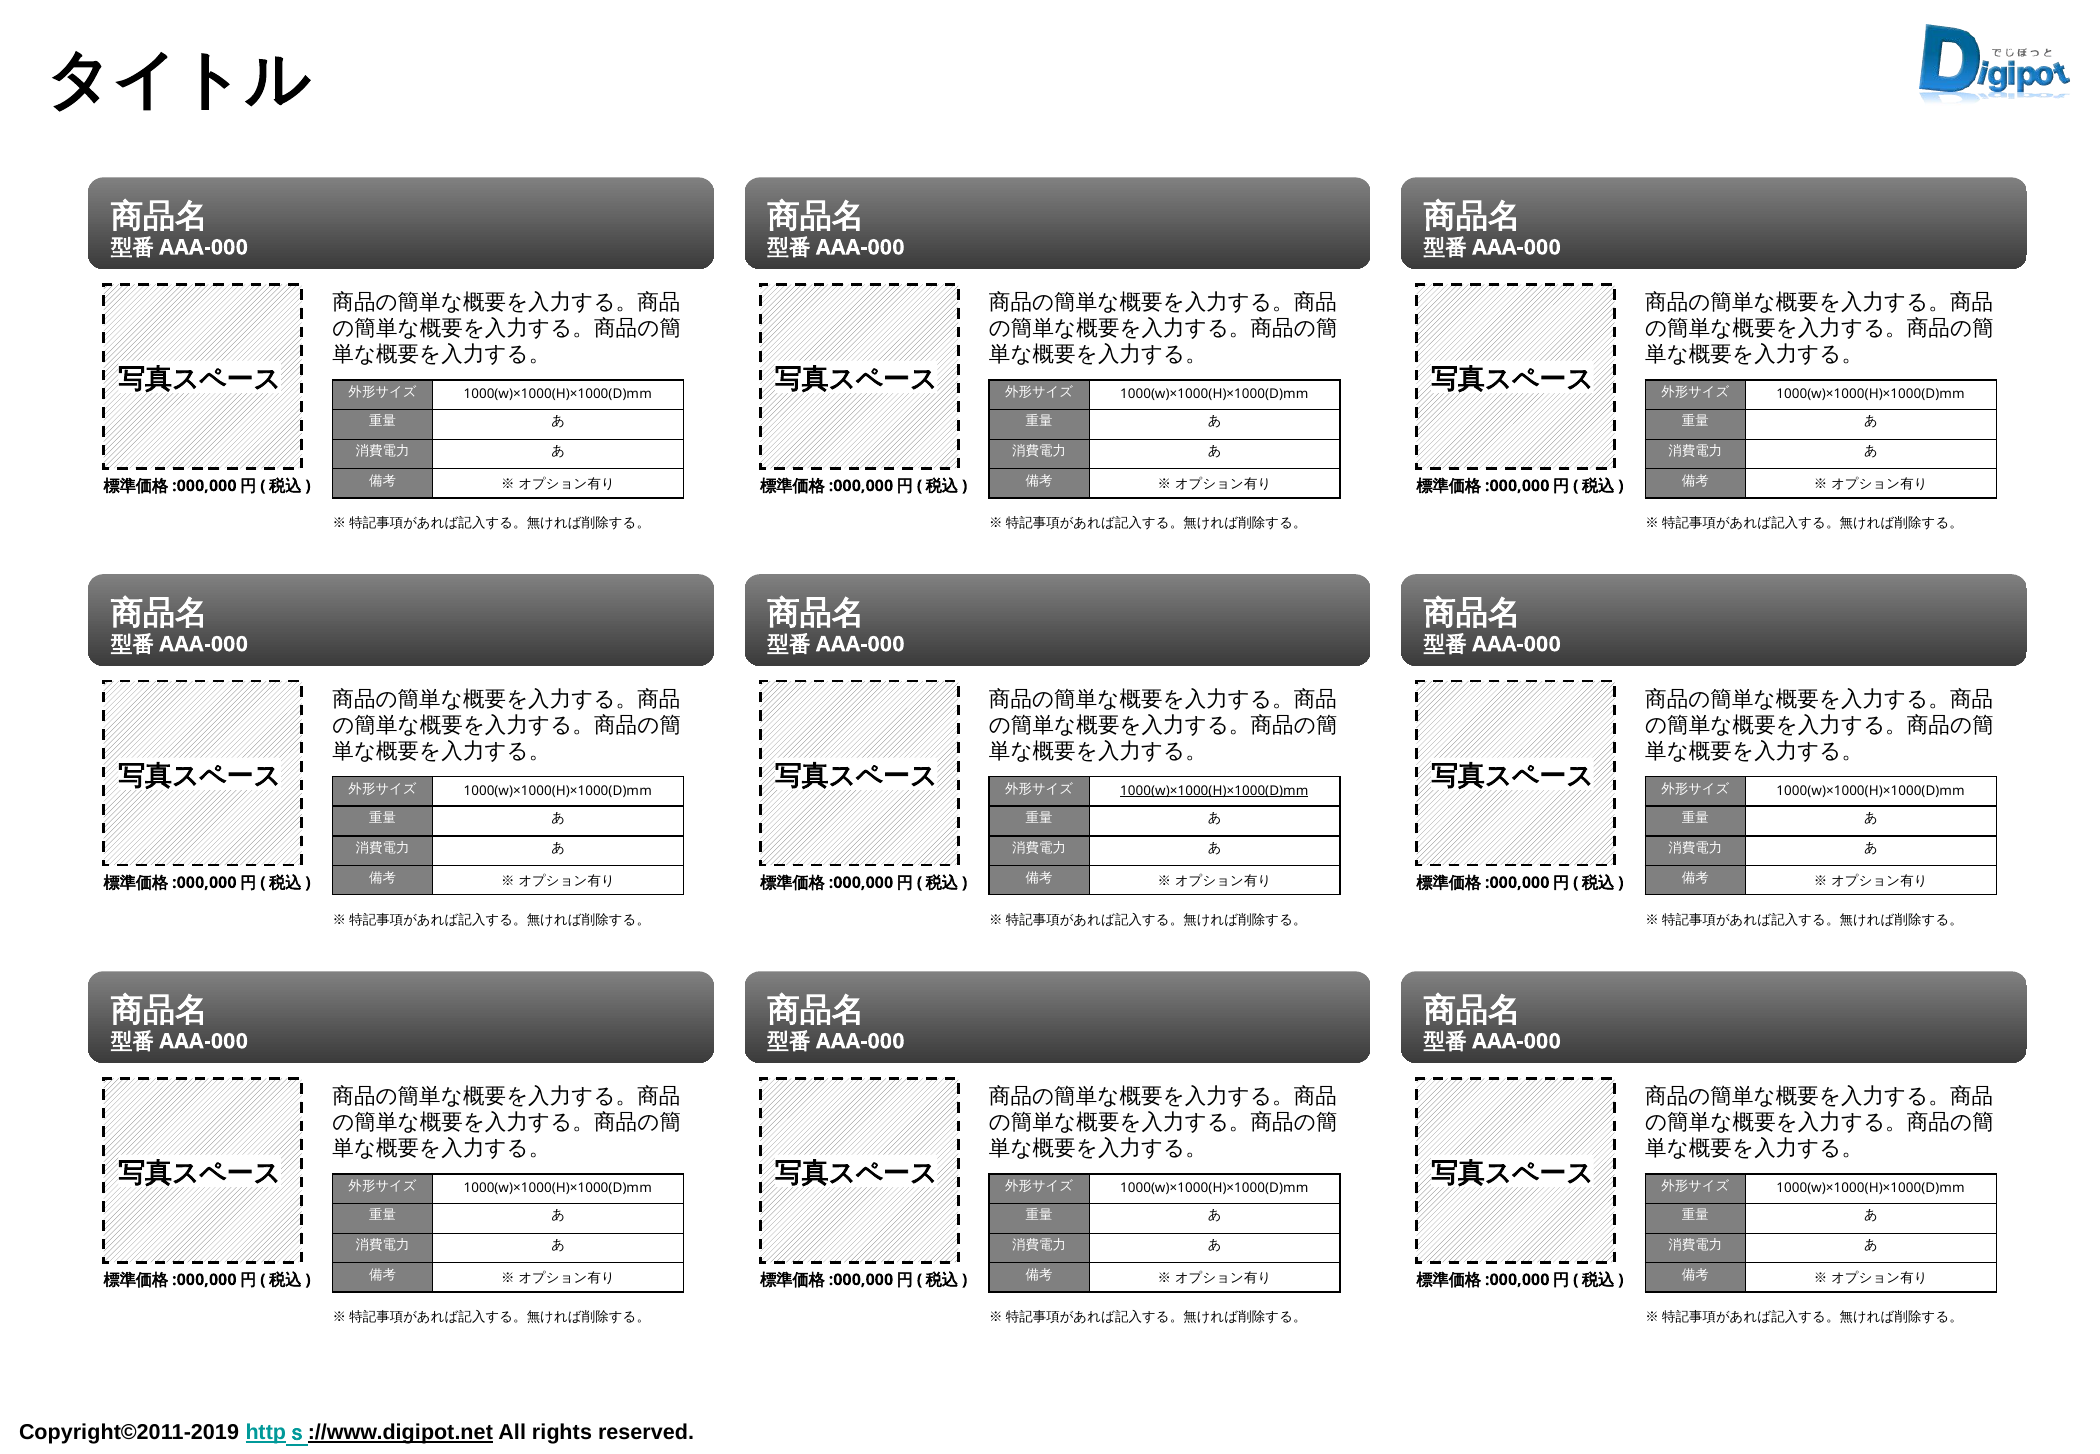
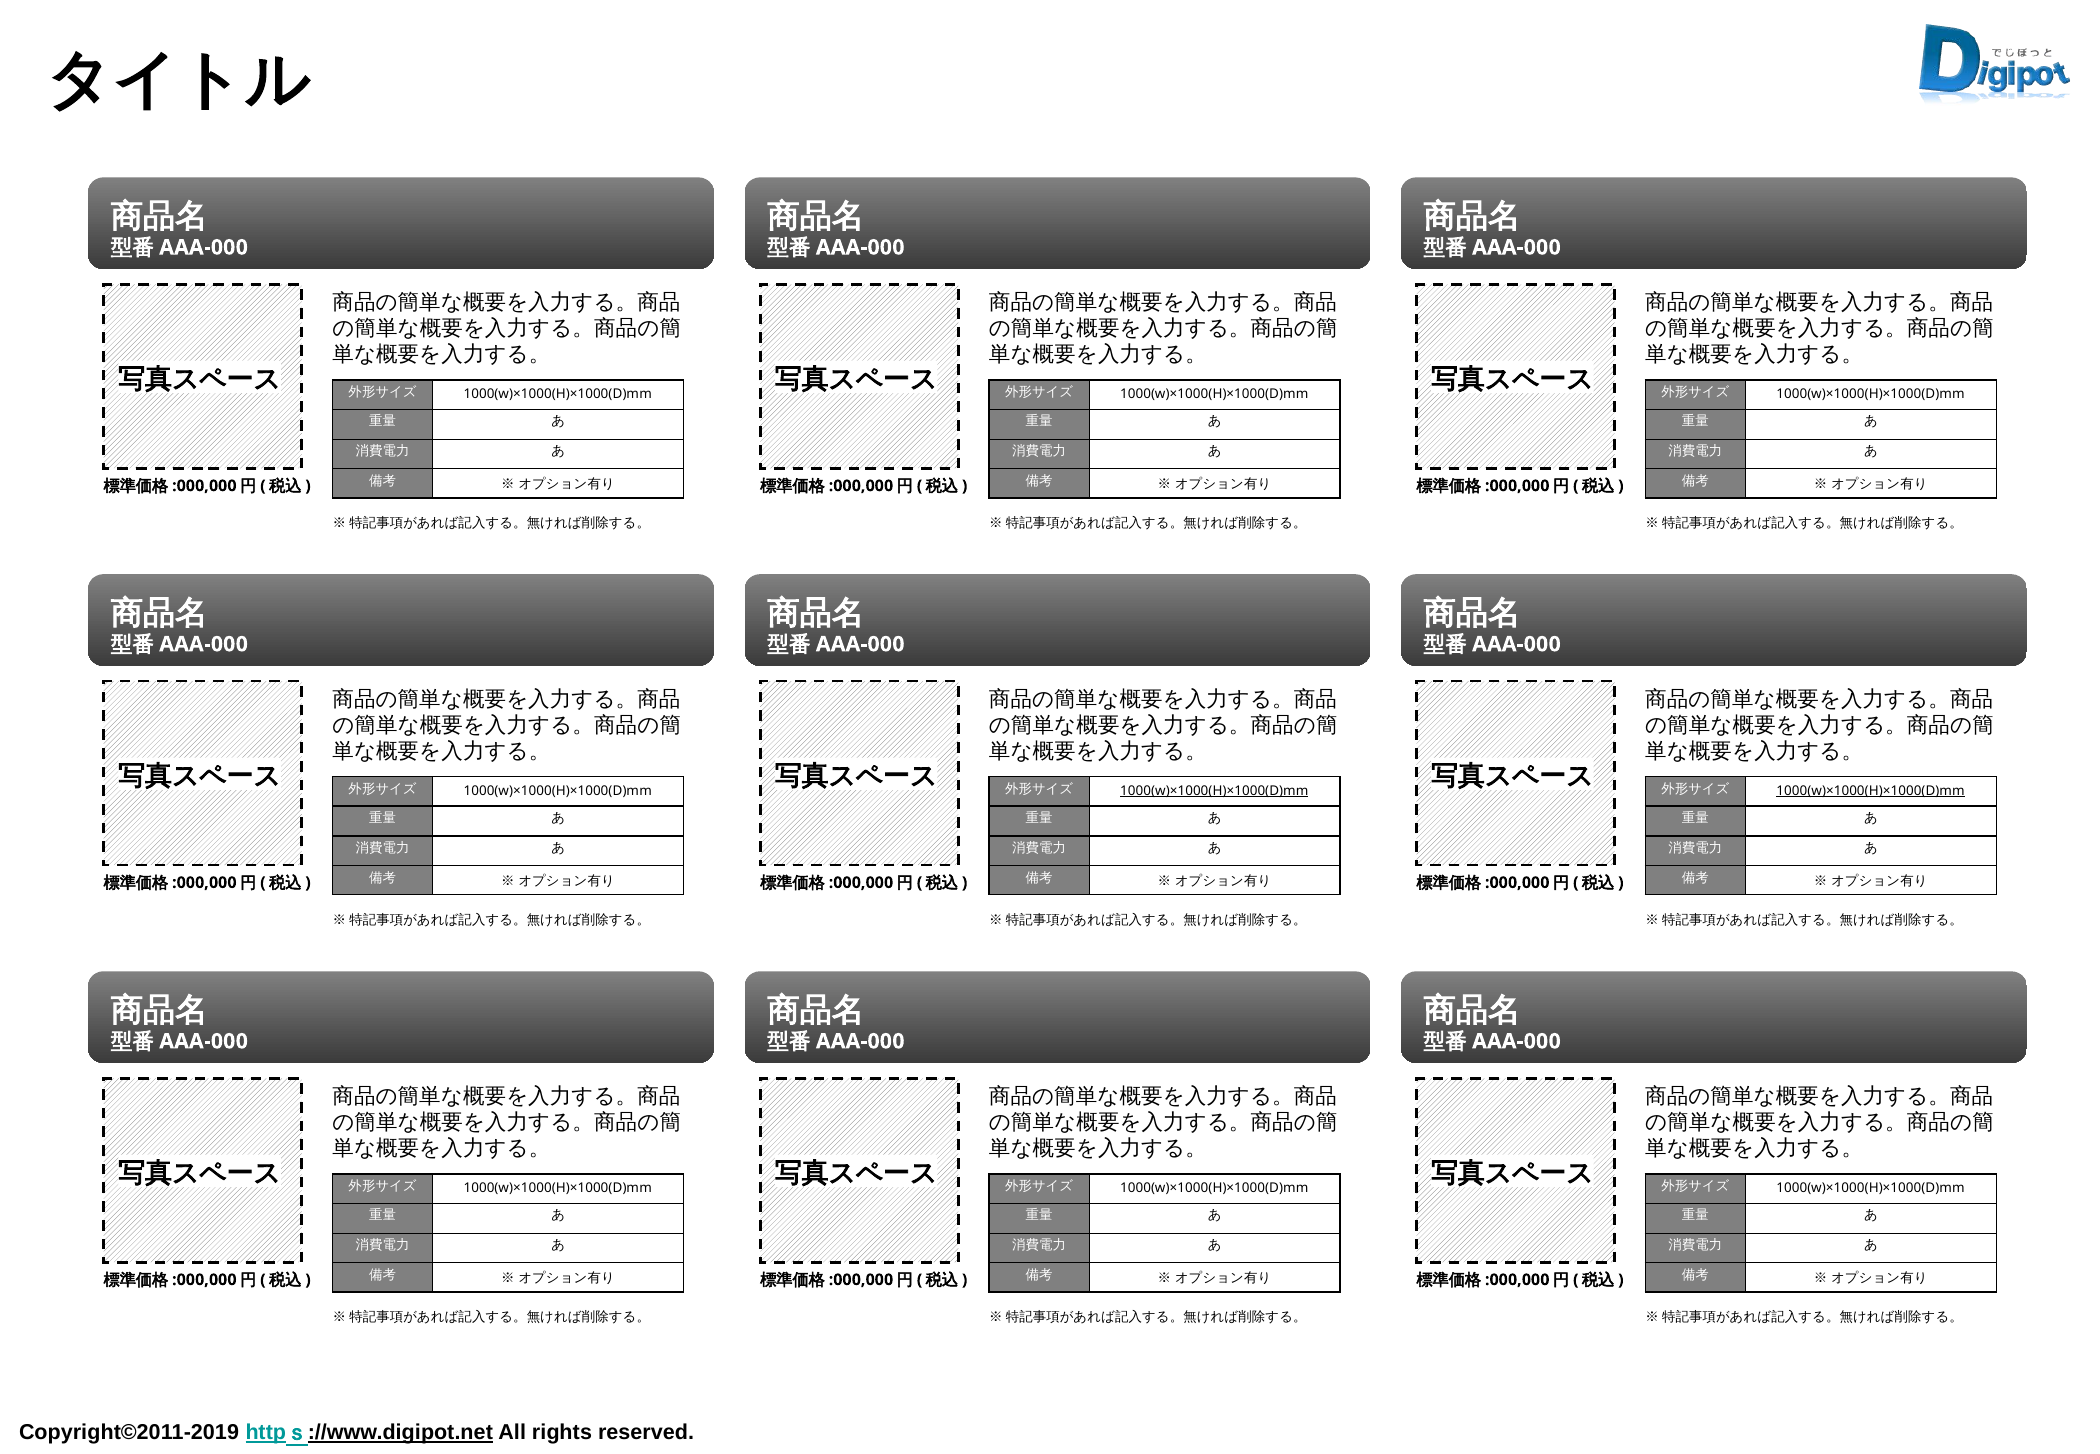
1000(w)×1000(H)×1000(D)mm underline: none -> present (1871, 791)
